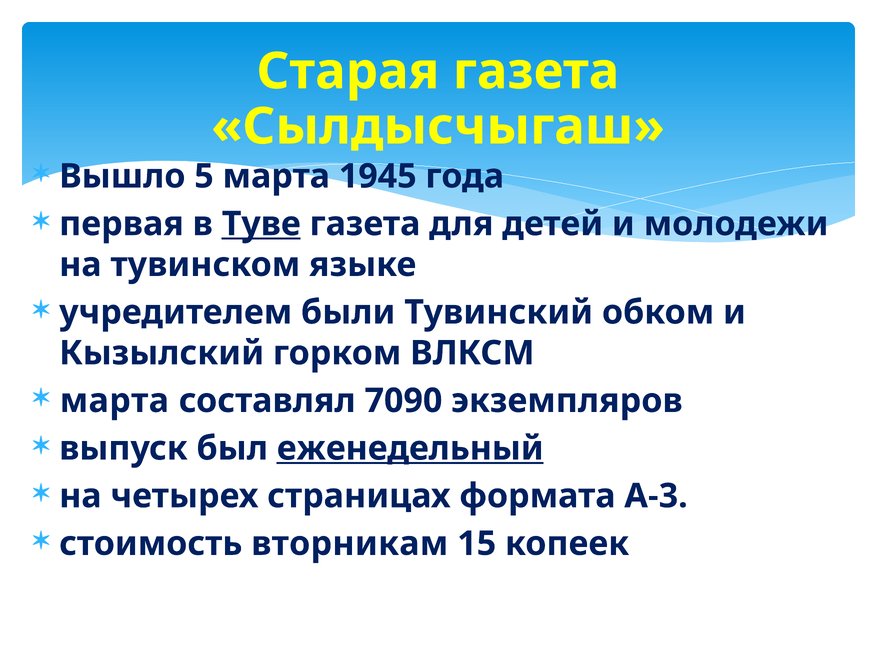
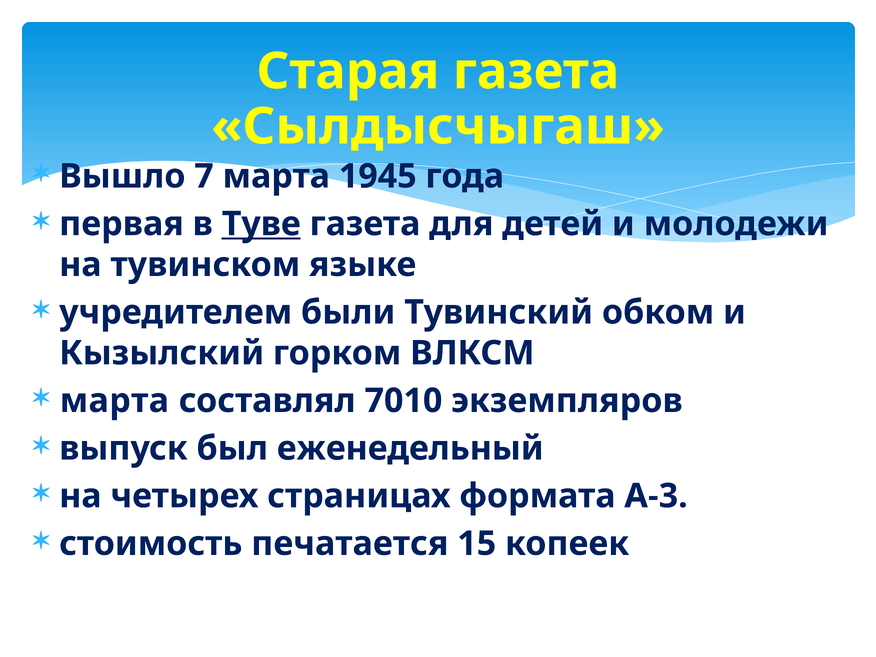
5: 5 -> 7 (204, 176)
7090: 7090 -> 7010 (403, 401)
еженедельный underline: present -> none (410, 448)
вторникам: вторникам -> печатается (350, 544)
